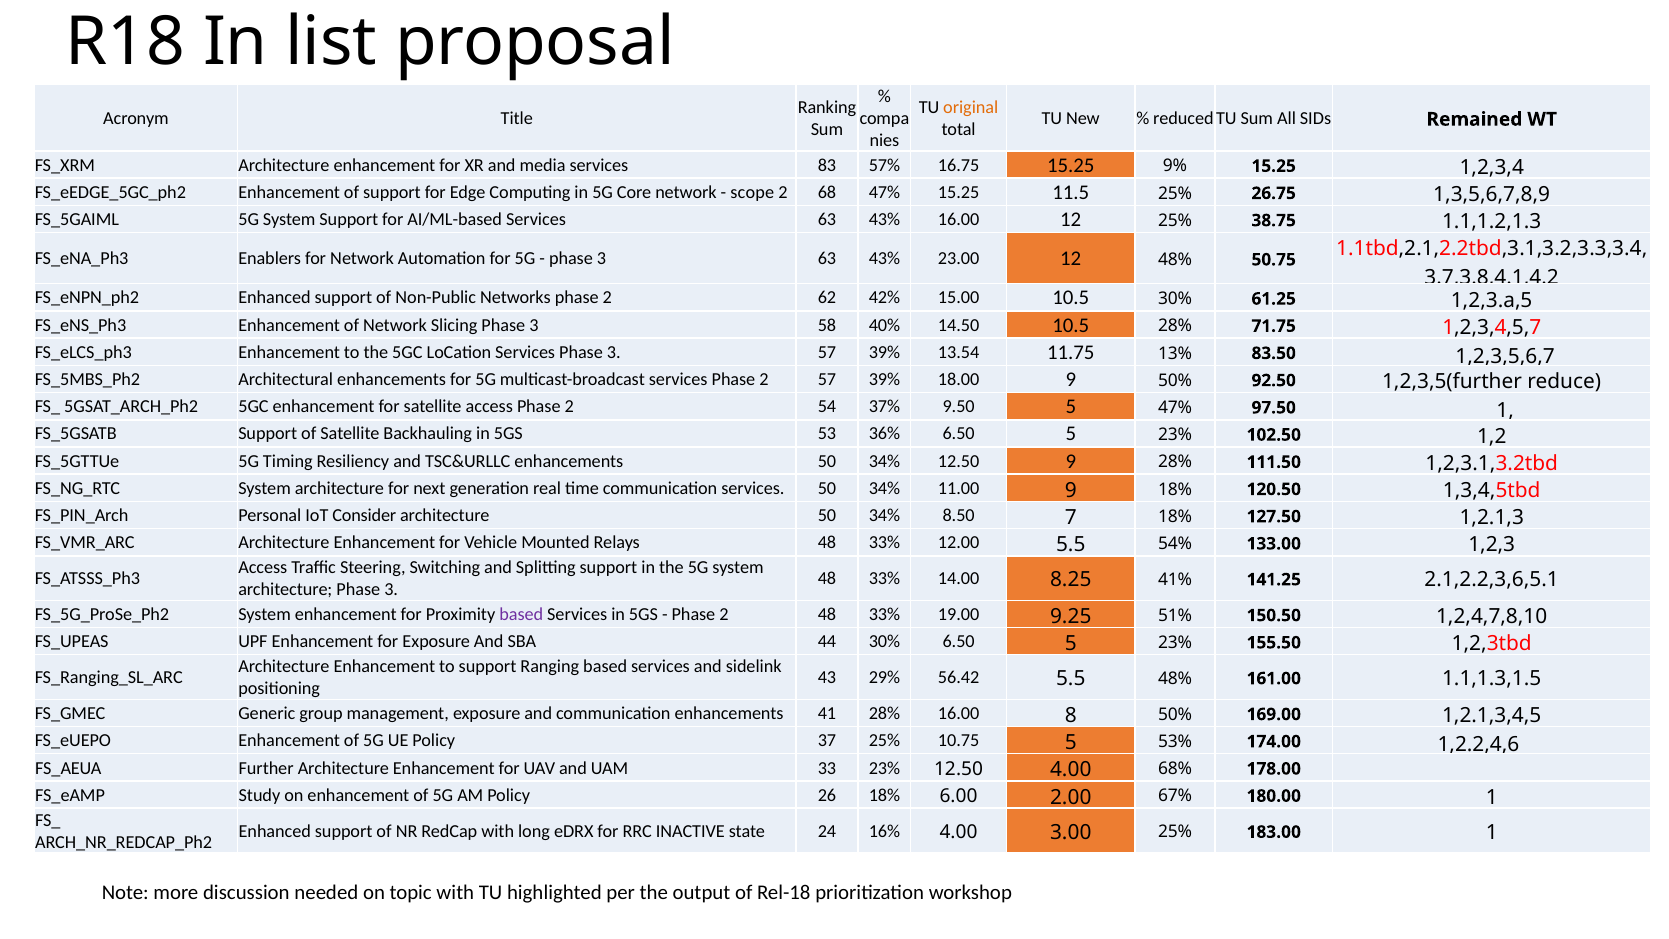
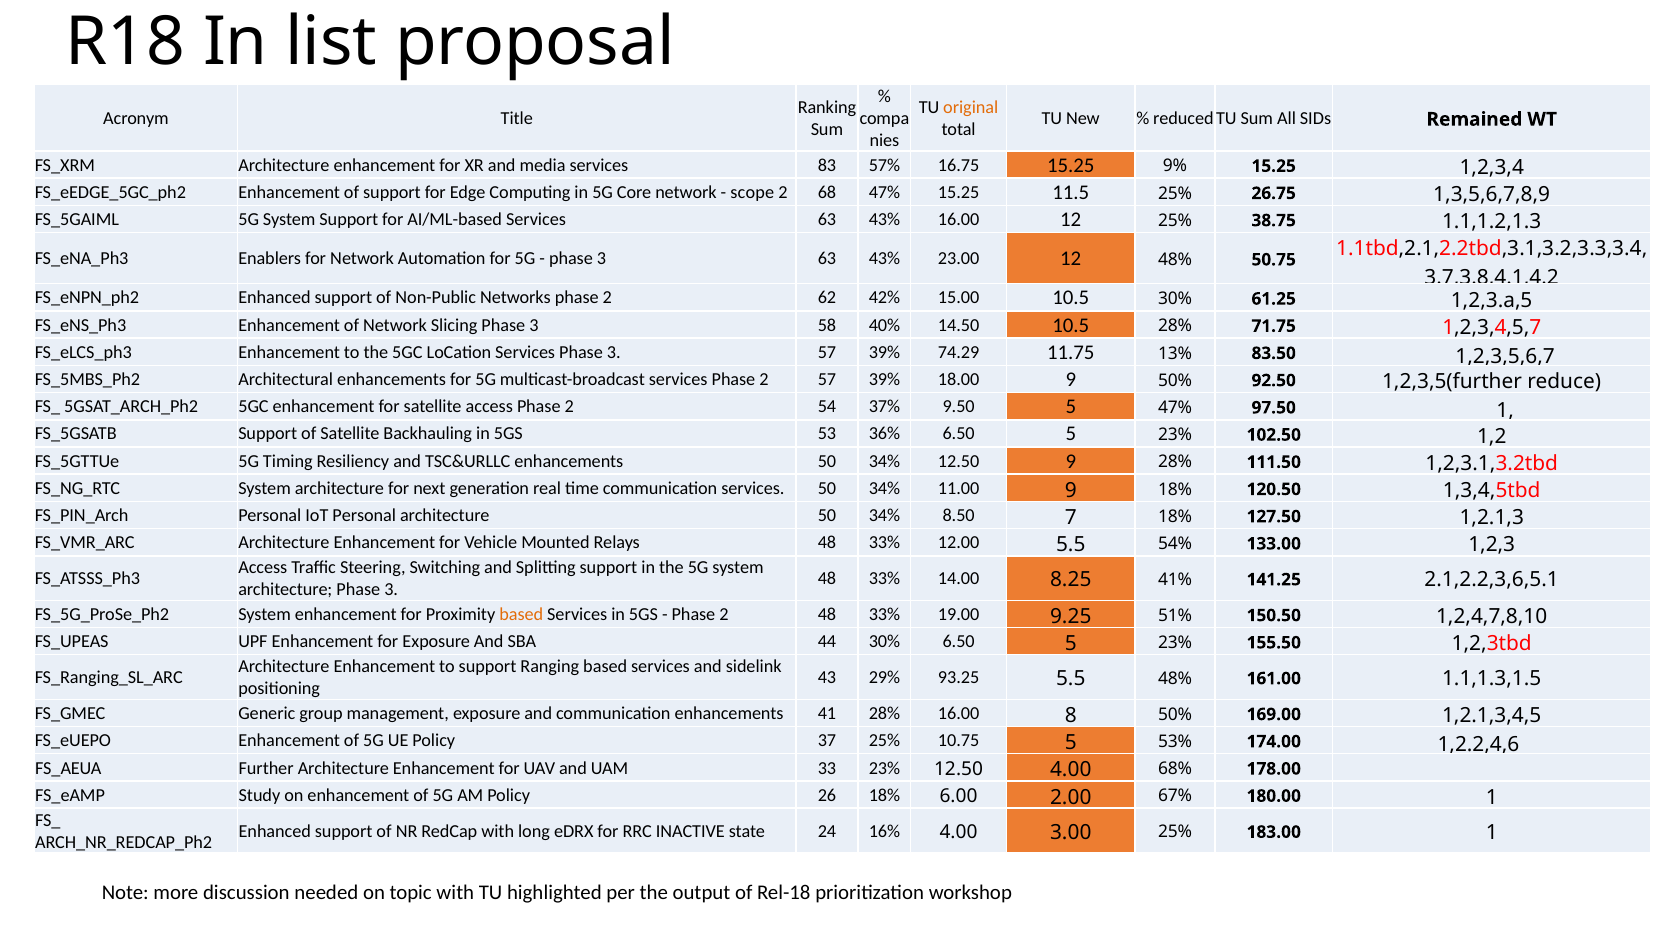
13.54: 13.54 -> 74.29 (959, 352)
IoT Consider: Consider -> Personal (364, 515)
based colour: purple -> orange (521, 614)
56.42: 56.42 -> 93.25 (959, 677)
